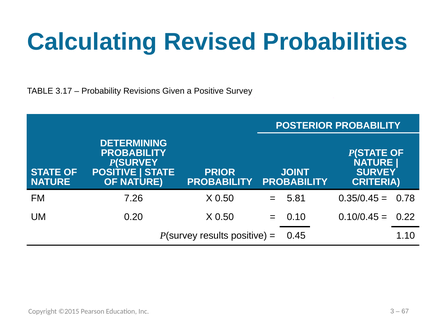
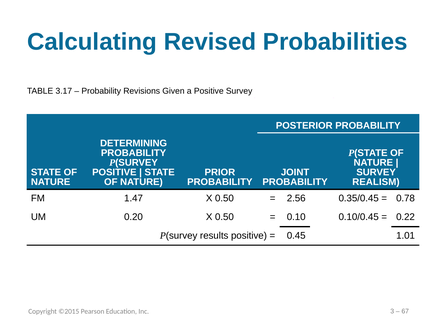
CRITERIA: CRITERIA -> REALISM (376, 182)
7.26: 7.26 -> 1.47 (134, 198)
5.81: 5.81 -> 2.56 (296, 198)
1.10: 1.10 -> 1.01 (406, 236)
